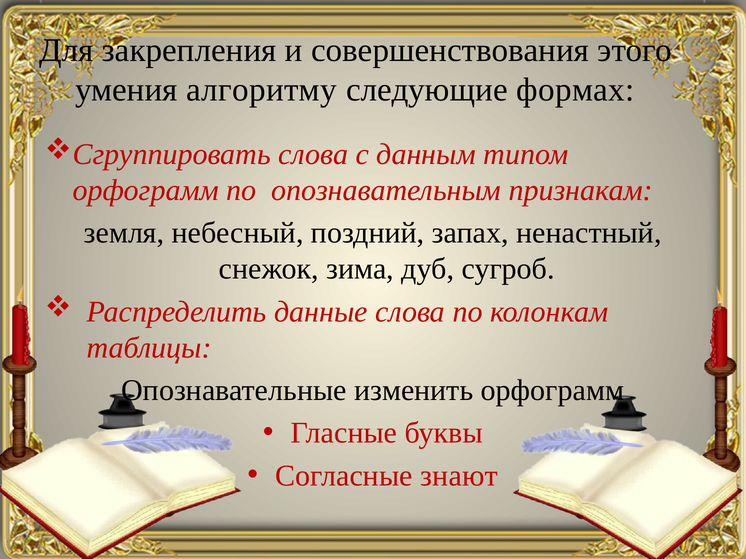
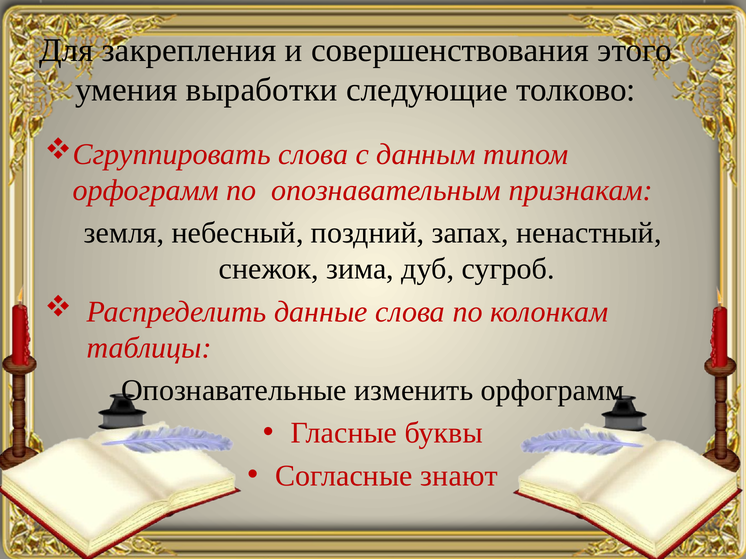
алгоритму: алгоритму -> выработки (262, 90)
формах: формах -> толково (576, 90)
